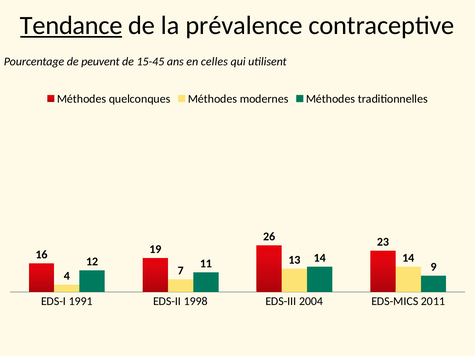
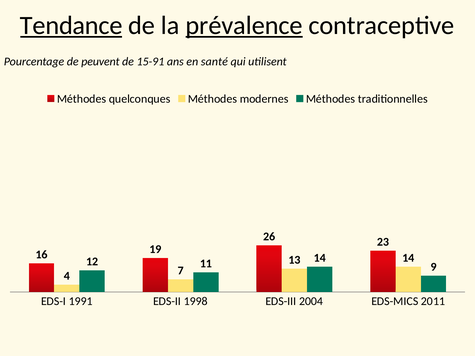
prévalence underline: none -> present (244, 26)
15-45: 15-45 -> 15-91 (150, 62)
celles: celles -> santé (214, 62)
